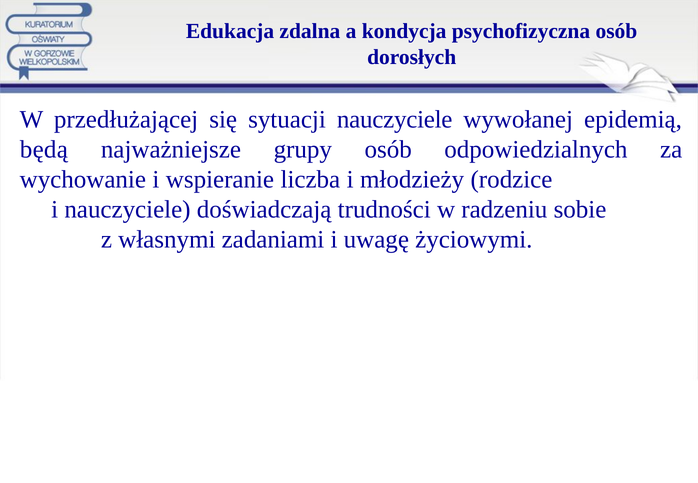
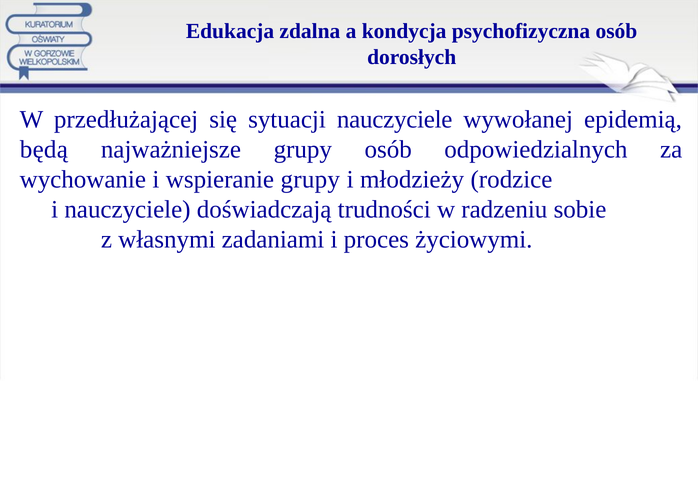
wspieranie liczba: liczba -> grupy (310, 180)
uwagę: uwagę -> proces (376, 240)
